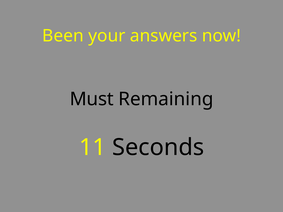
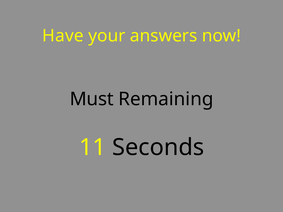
Been: Been -> Have (63, 36)
